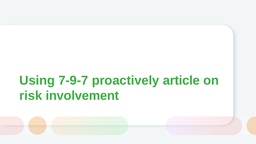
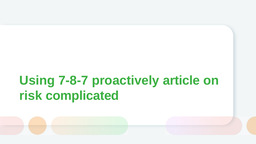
7-9-7: 7-9-7 -> 7-8-7 (73, 80)
involvement: involvement -> complicated (82, 96)
